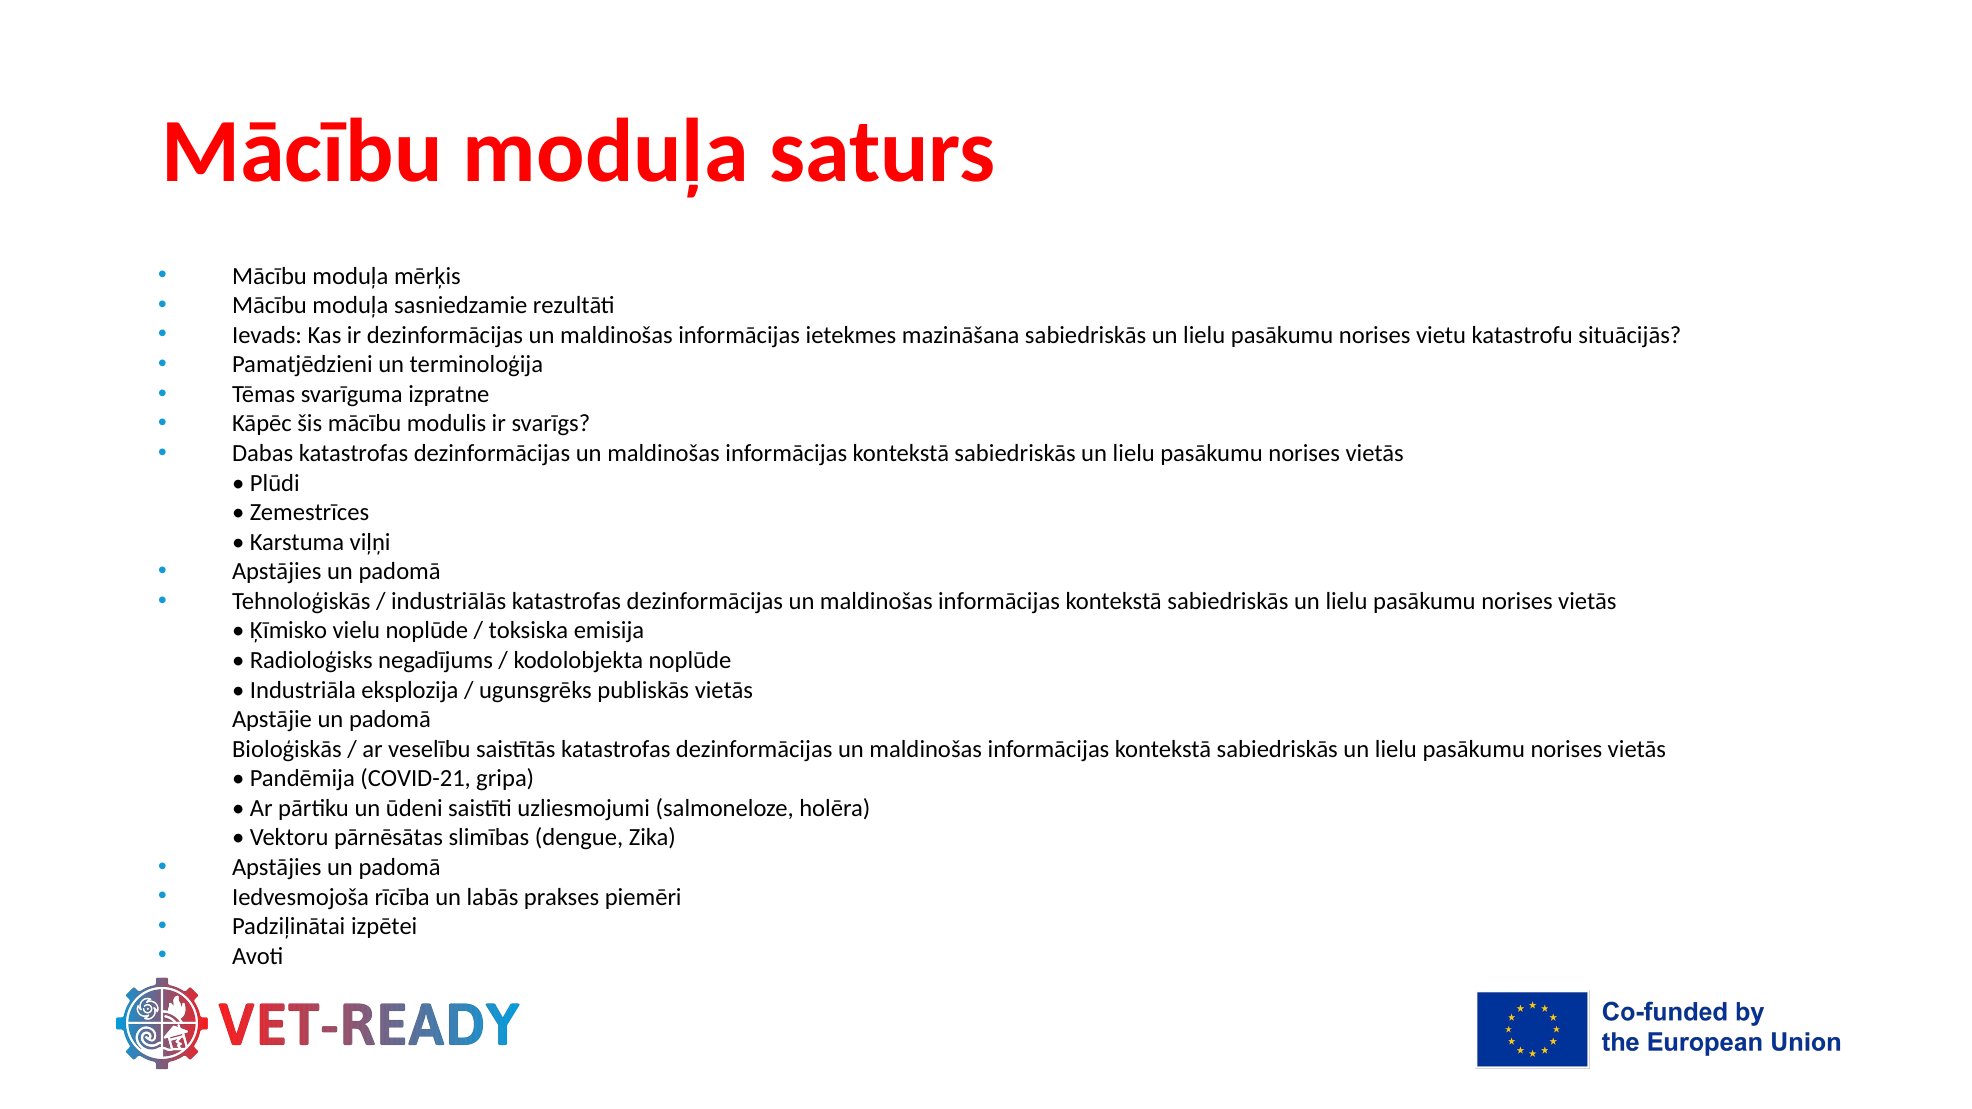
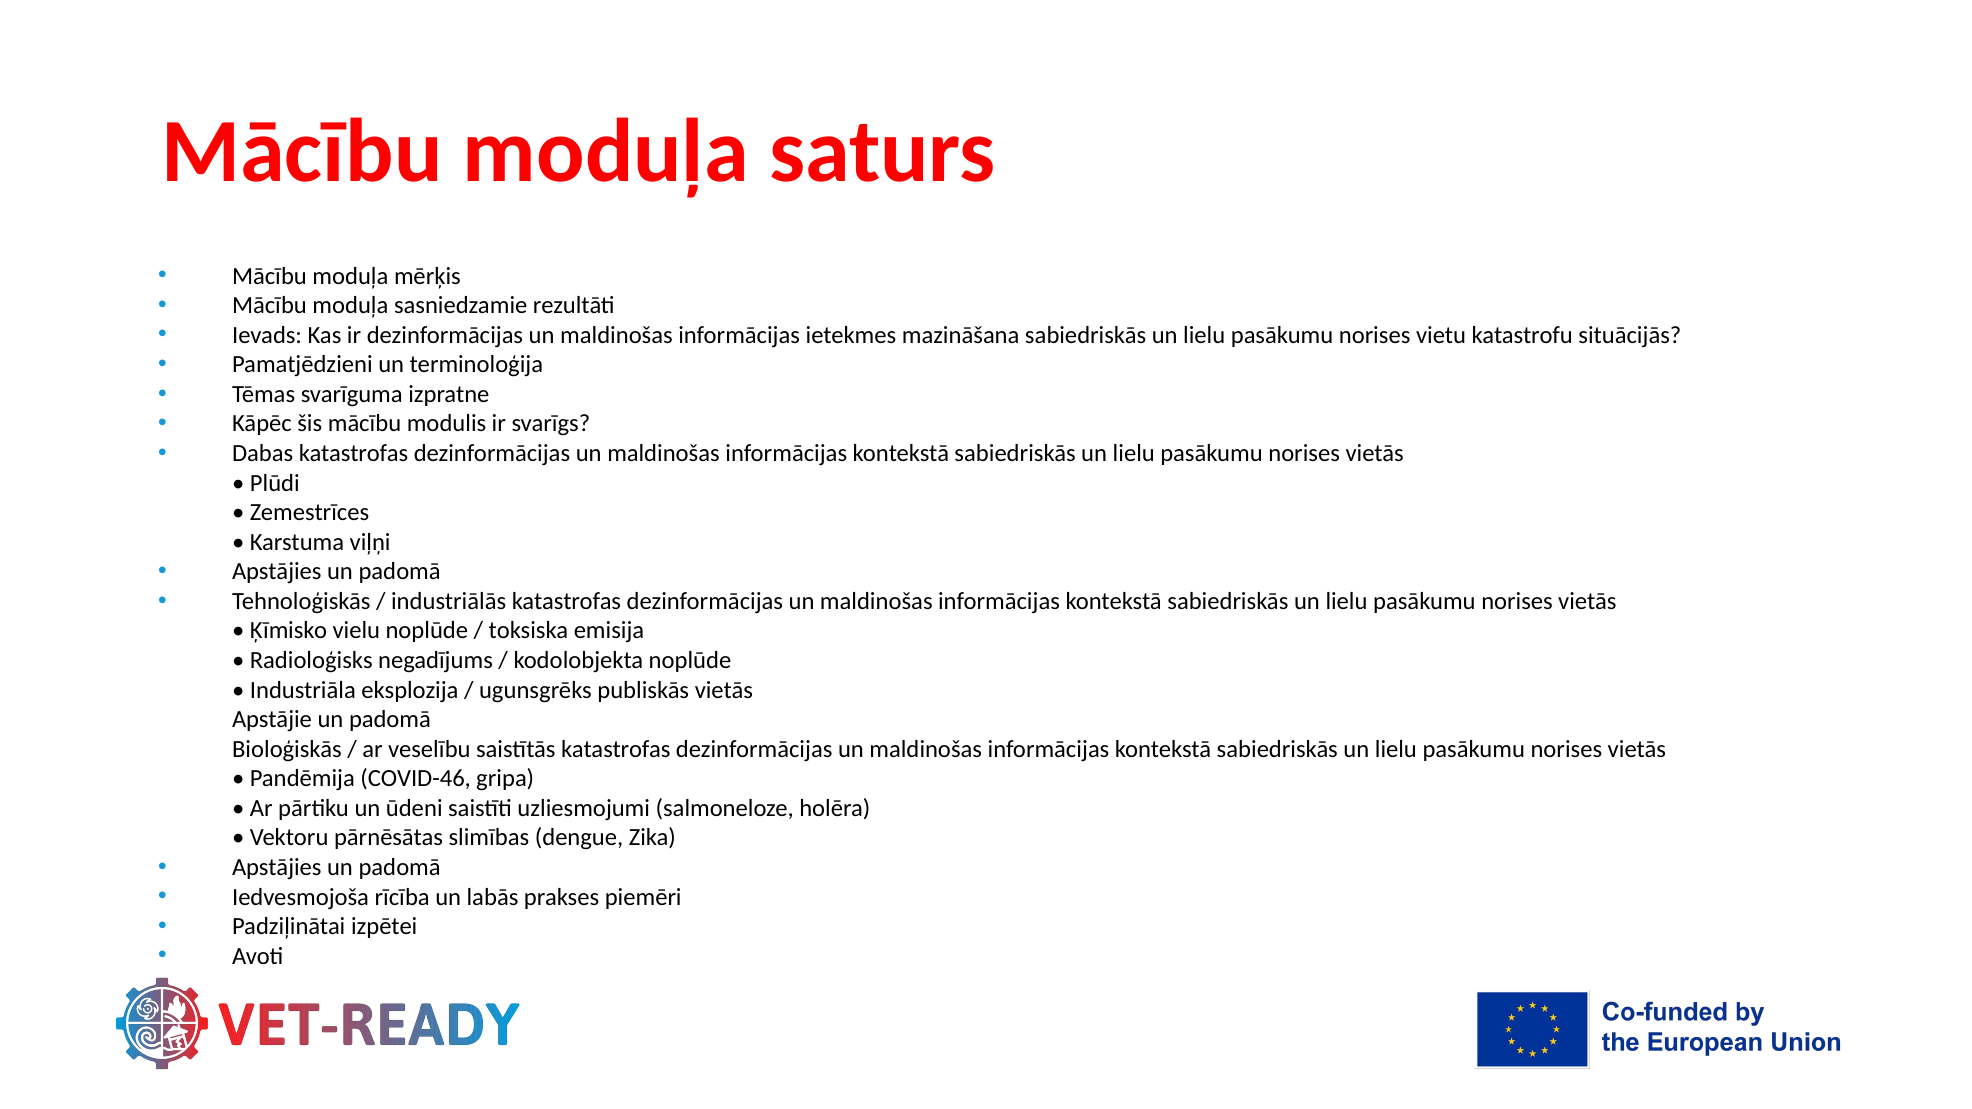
COVID-21: COVID-21 -> COVID-46 (416, 779)
